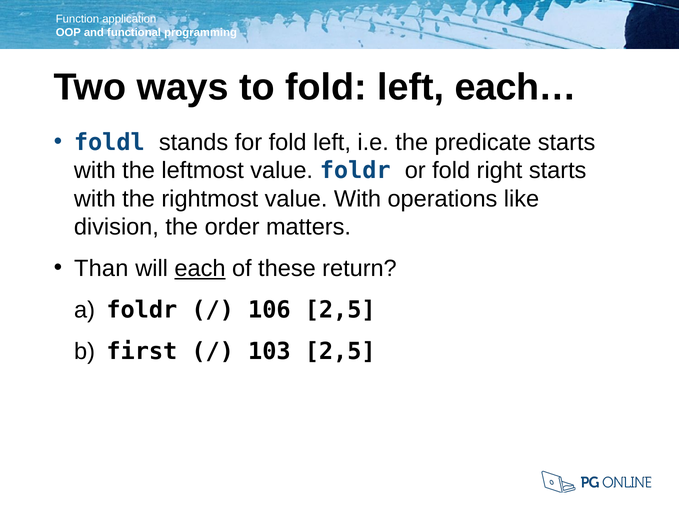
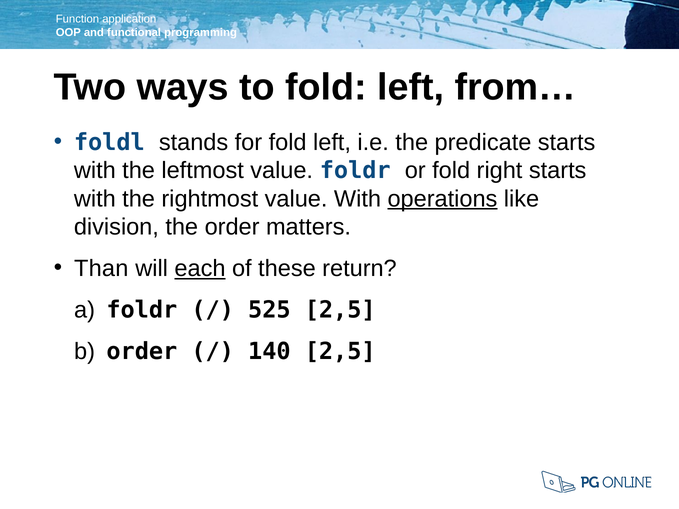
each…: each… -> from… (515, 87)
operations underline: none -> present (442, 199)
106: 106 -> 525 (269, 310)
first: first -> order (142, 352)
103: 103 -> 140 (269, 352)
